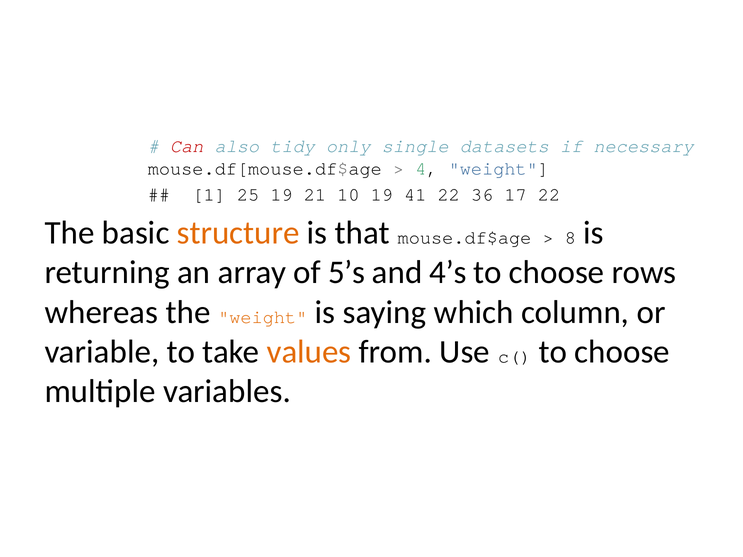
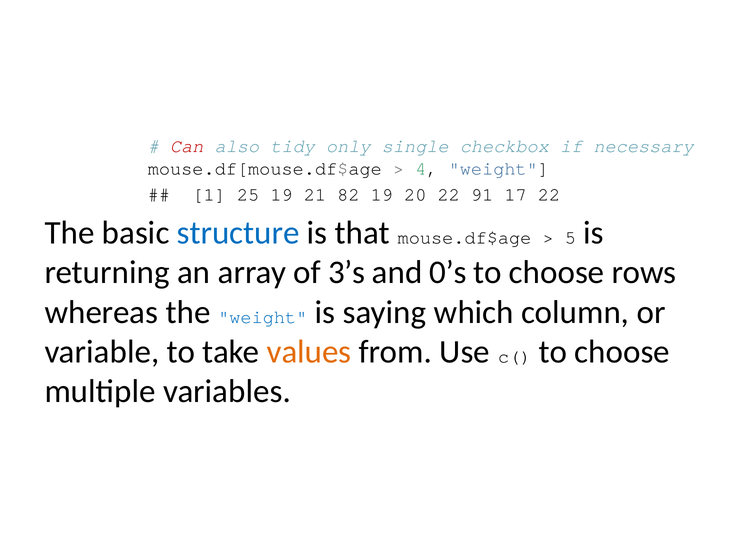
datasets: datasets -> checkbox (504, 146)
10: 10 -> 82 (348, 194)
41: 41 -> 20 (415, 194)
36: 36 -> 91 (482, 194)
structure colour: orange -> blue (238, 233)
8: 8 -> 5 (570, 238)
5’s: 5’s -> 3’s (347, 273)
4’s: 4’s -> 0’s (448, 273)
weight colour: orange -> blue (263, 317)
